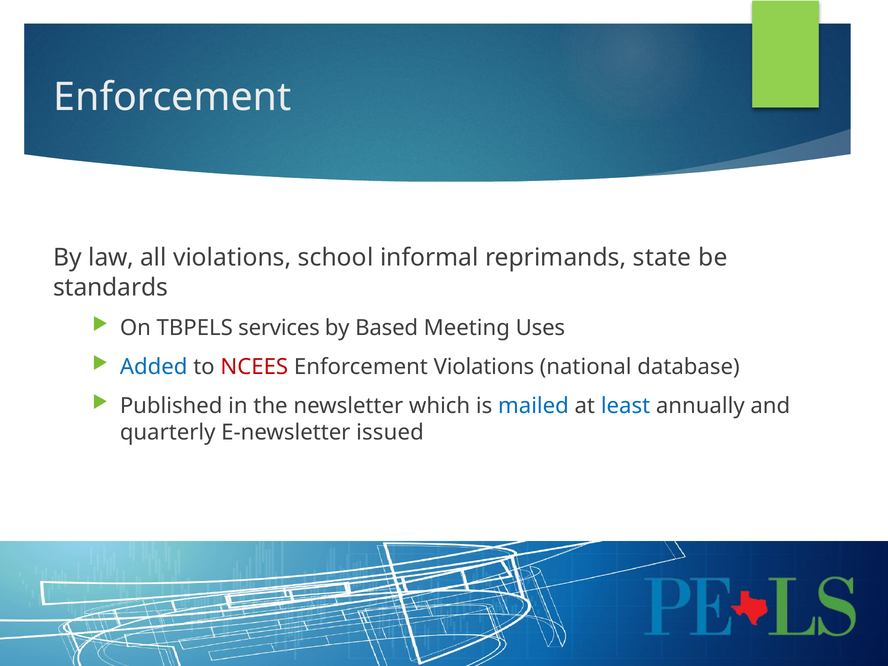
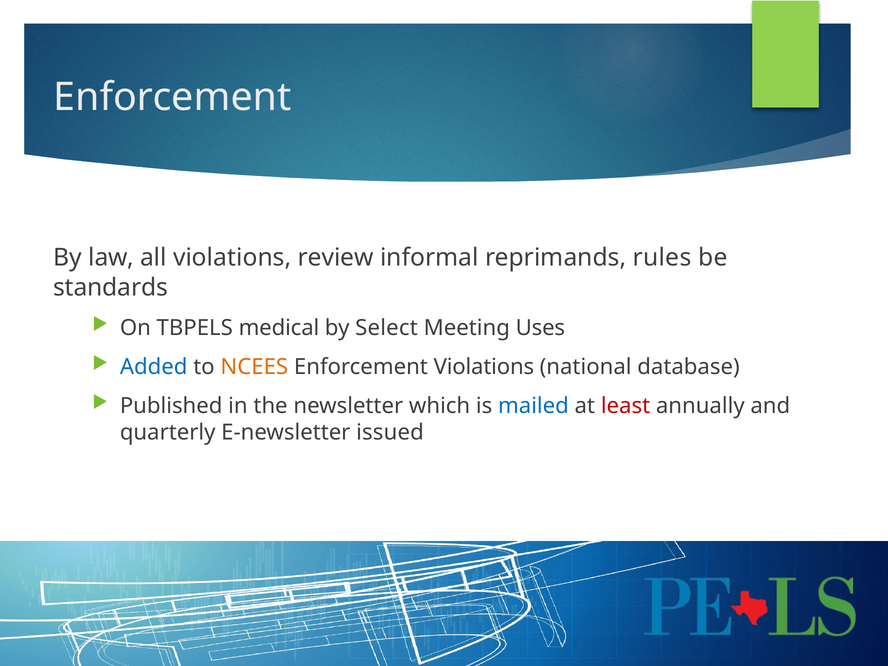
school: school -> review (336, 258)
state: state -> rules (662, 258)
services: services -> medical (279, 328)
Based: Based -> Select (386, 328)
NCEES colour: red -> orange (254, 367)
least colour: blue -> red (626, 406)
